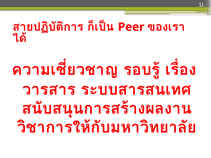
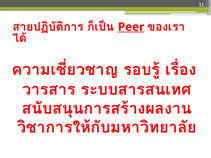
Peer underline: none -> present (131, 27)
